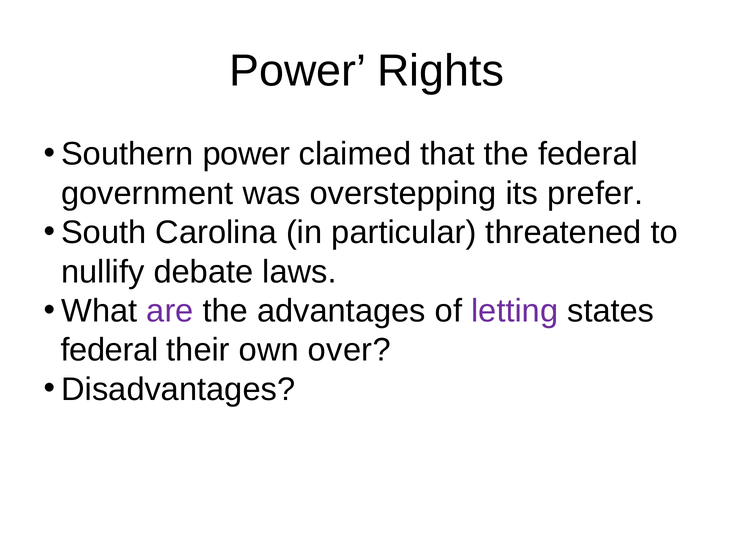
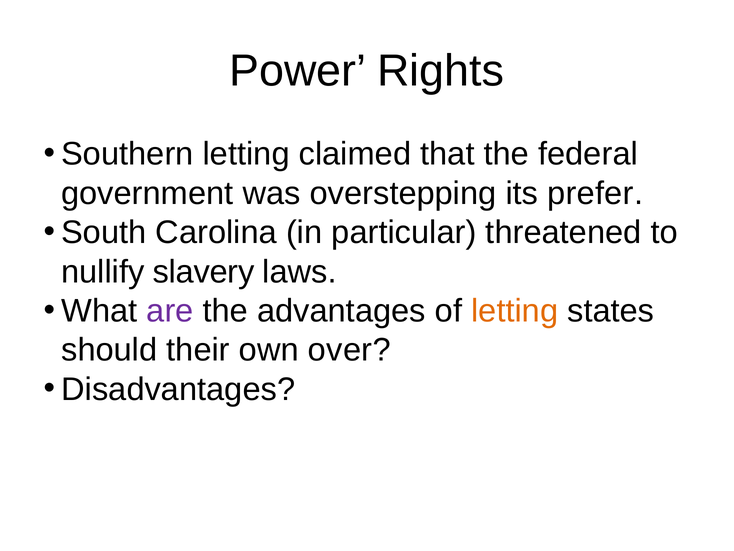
Southern power: power -> letting (246, 154)
debate: debate -> slavery (204, 272)
letting colour: purple -> orange (515, 311)
federal: federal -> should (109, 350)
